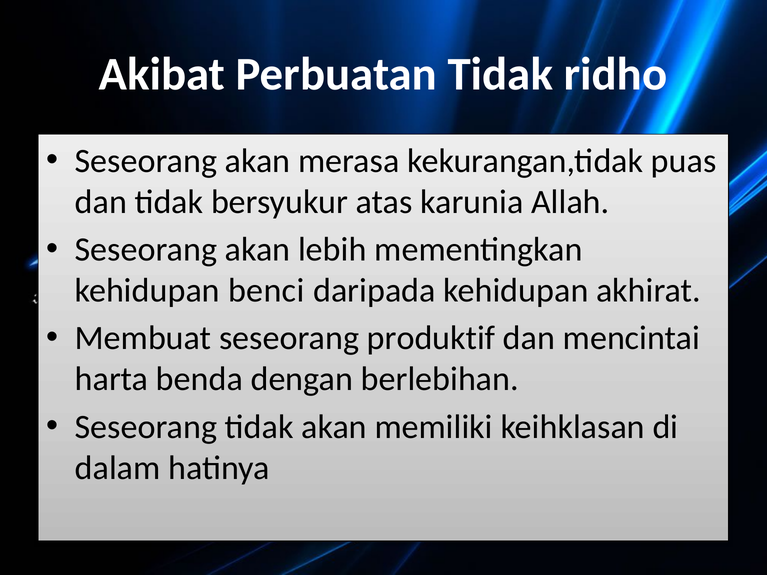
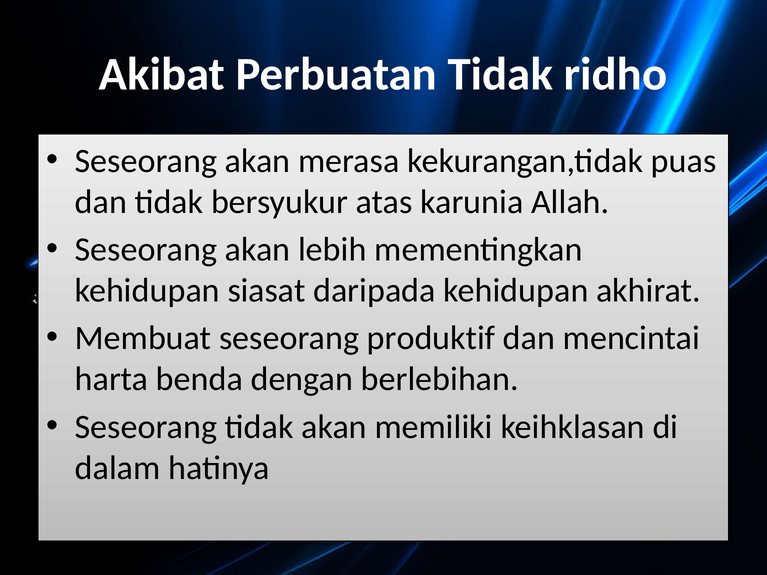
benci: benci -> siasat (267, 291)
